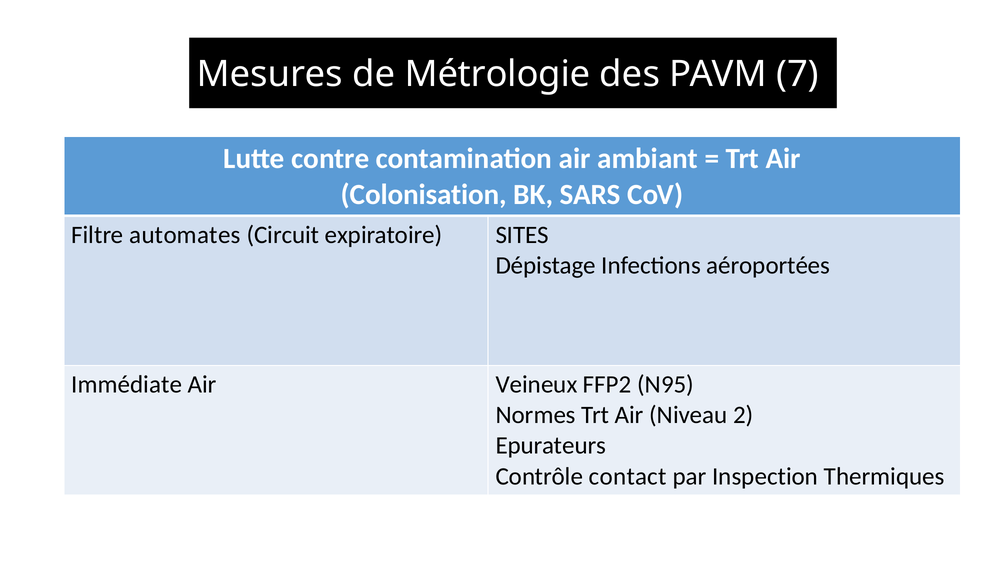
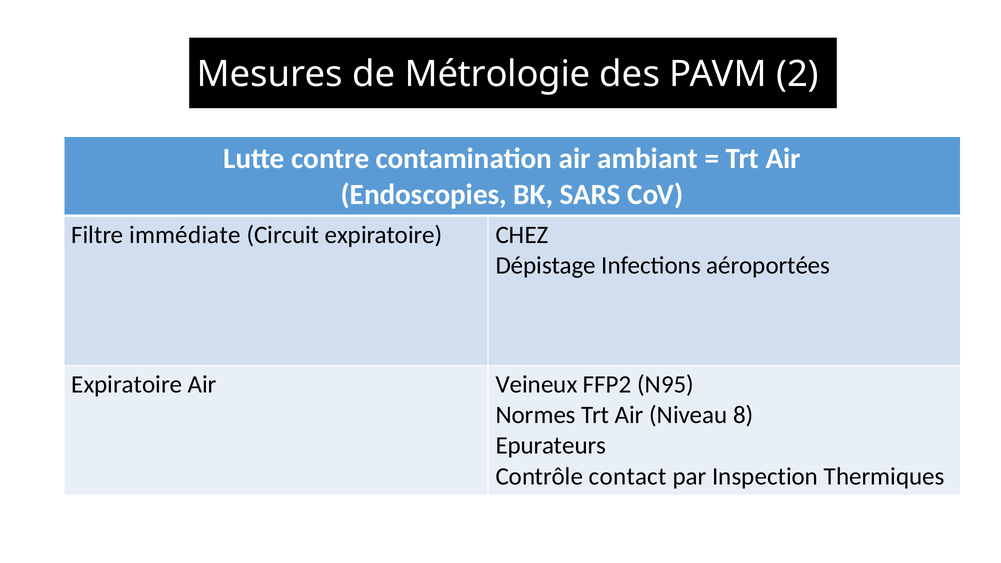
7: 7 -> 2 (798, 74)
Colonisation: Colonisation -> Endoscopies (424, 194)
automates: automates -> immédiate (185, 235)
SITES: SITES -> CHEZ (522, 235)
Immédiate: Immédiate -> Expiratoire (127, 385)
2: 2 -> 8 (743, 415)
